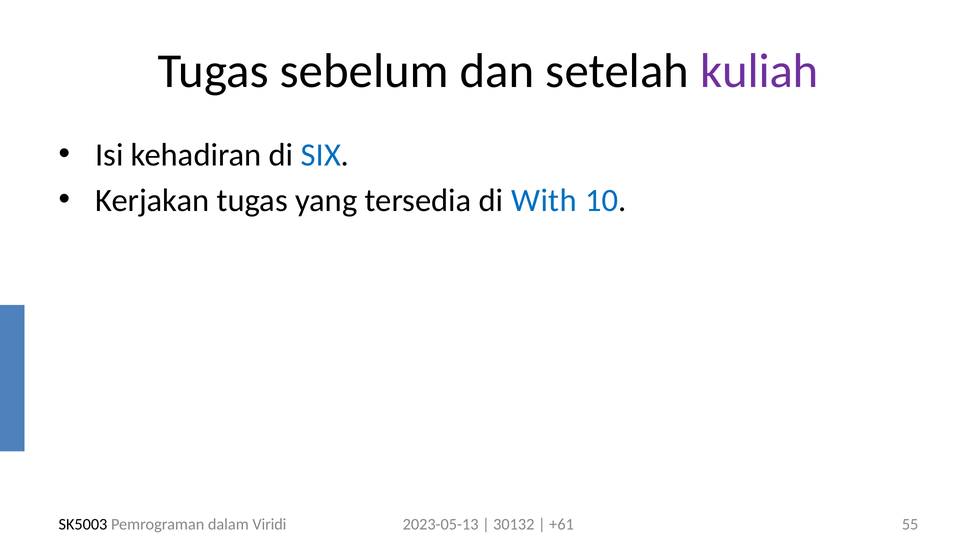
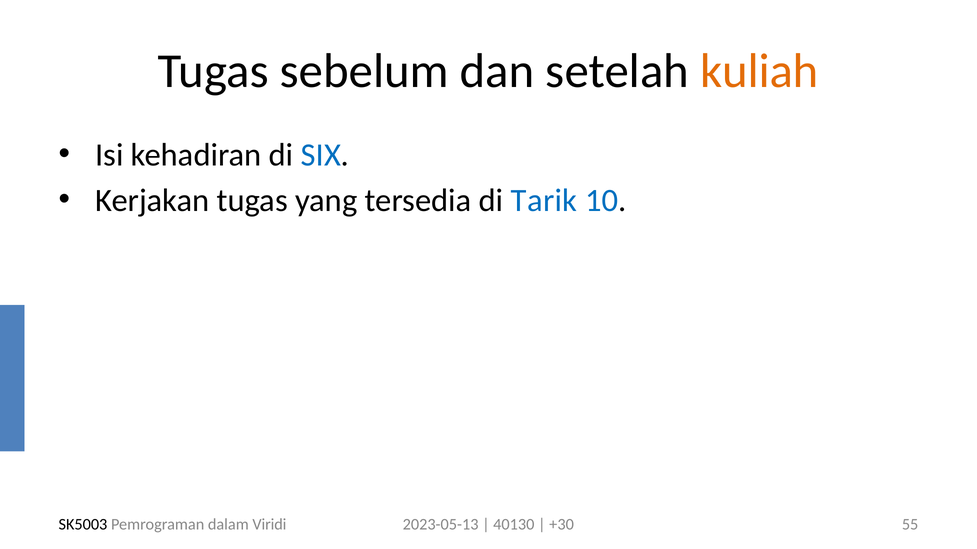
kuliah colour: purple -> orange (759, 71)
With: With -> Tarik (544, 201)
30132: 30132 -> 40130 (514, 525)
+61: +61 -> +30 (562, 525)
